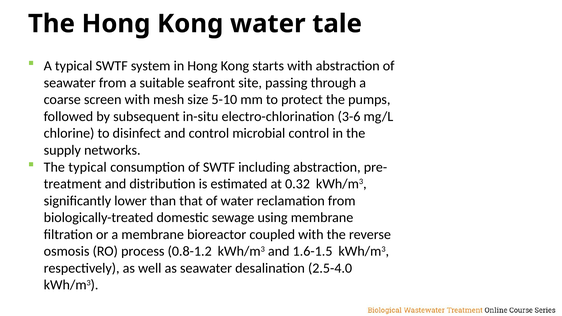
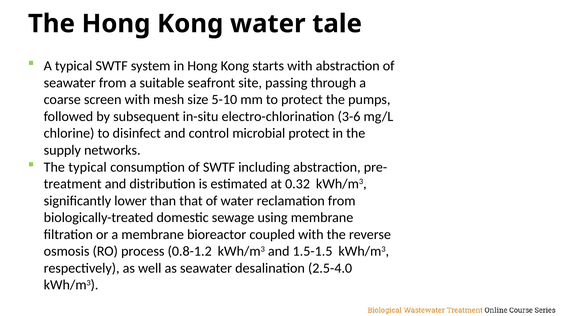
microbial control: control -> protect (309, 133)
1.6-1.5: 1.6-1.5 -> 1.5-1.5 (313, 251)
